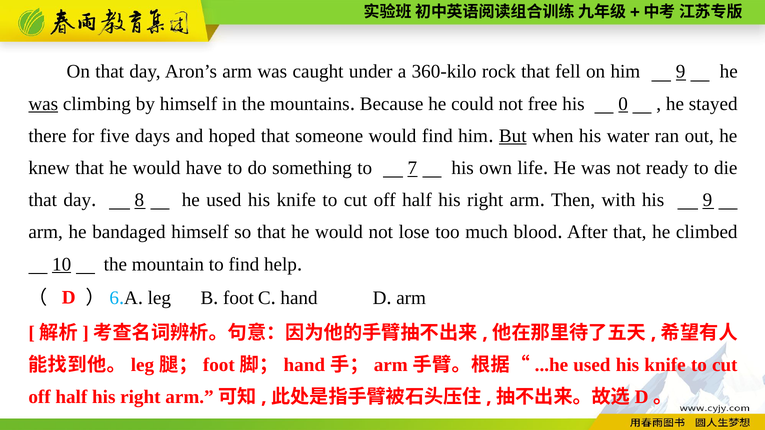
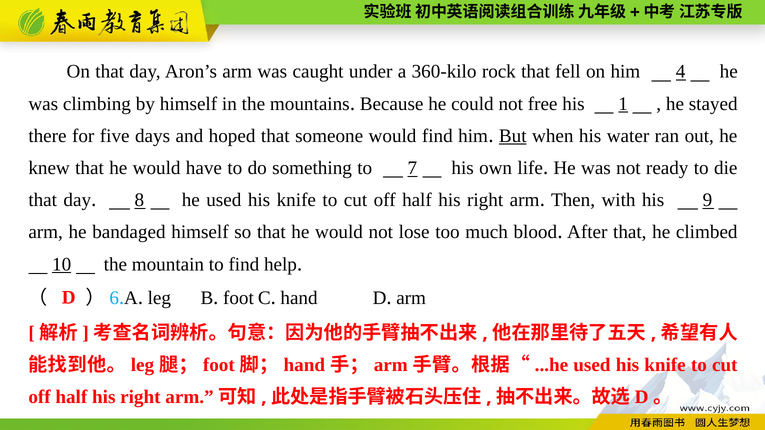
him 9: 9 -> 4 (681, 72)
was underline: present -> none (43, 104)
0: 0 -> 1 (623, 104)
